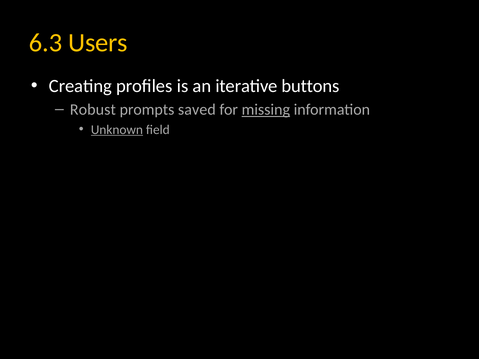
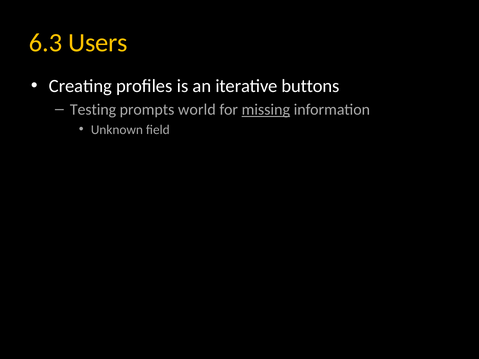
Robust: Robust -> Testing (93, 110)
saved: saved -> world (197, 110)
Unknown underline: present -> none (117, 130)
